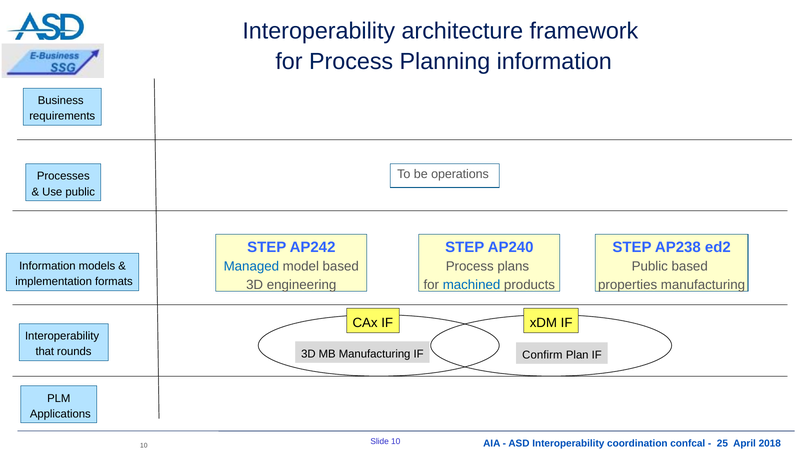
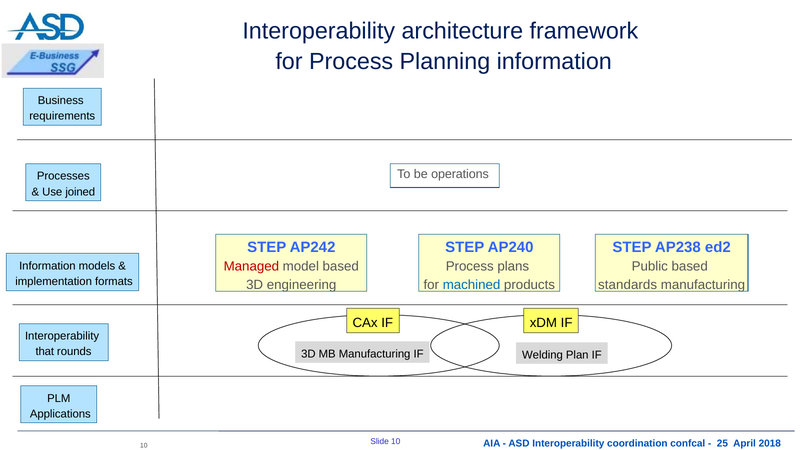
Use public: public -> joined (80, 192)
Managed colour: blue -> red (251, 266)
properties: properties -> standards (628, 285)
Confirm: Confirm -> Welding (542, 355)
